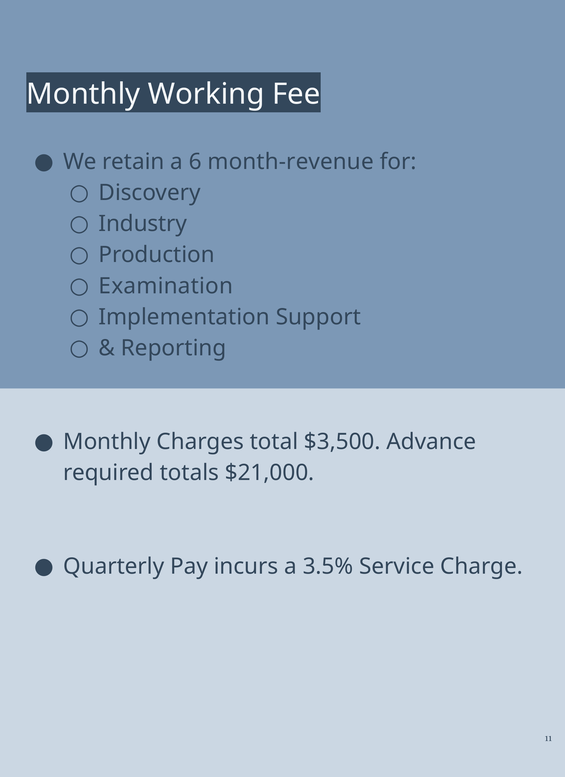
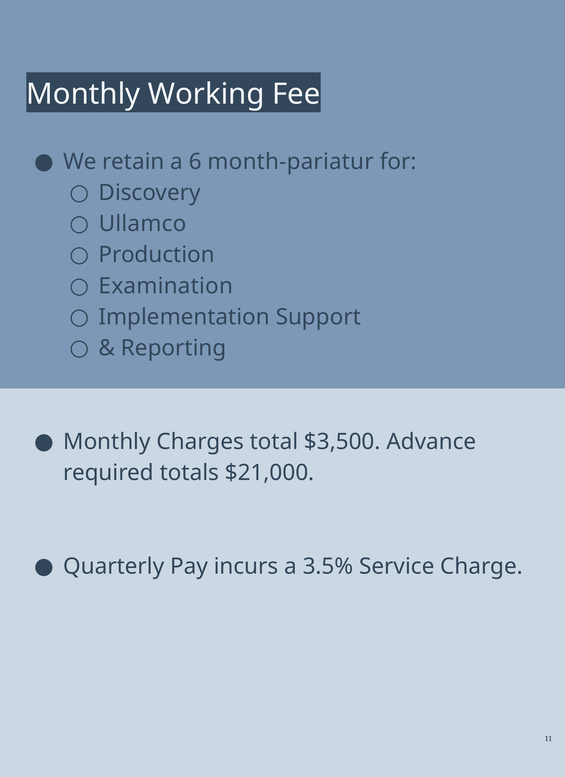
month-revenue: month-revenue -> month-pariatur (291, 162)
Industry: Industry -> Ullamco (143, 224)
